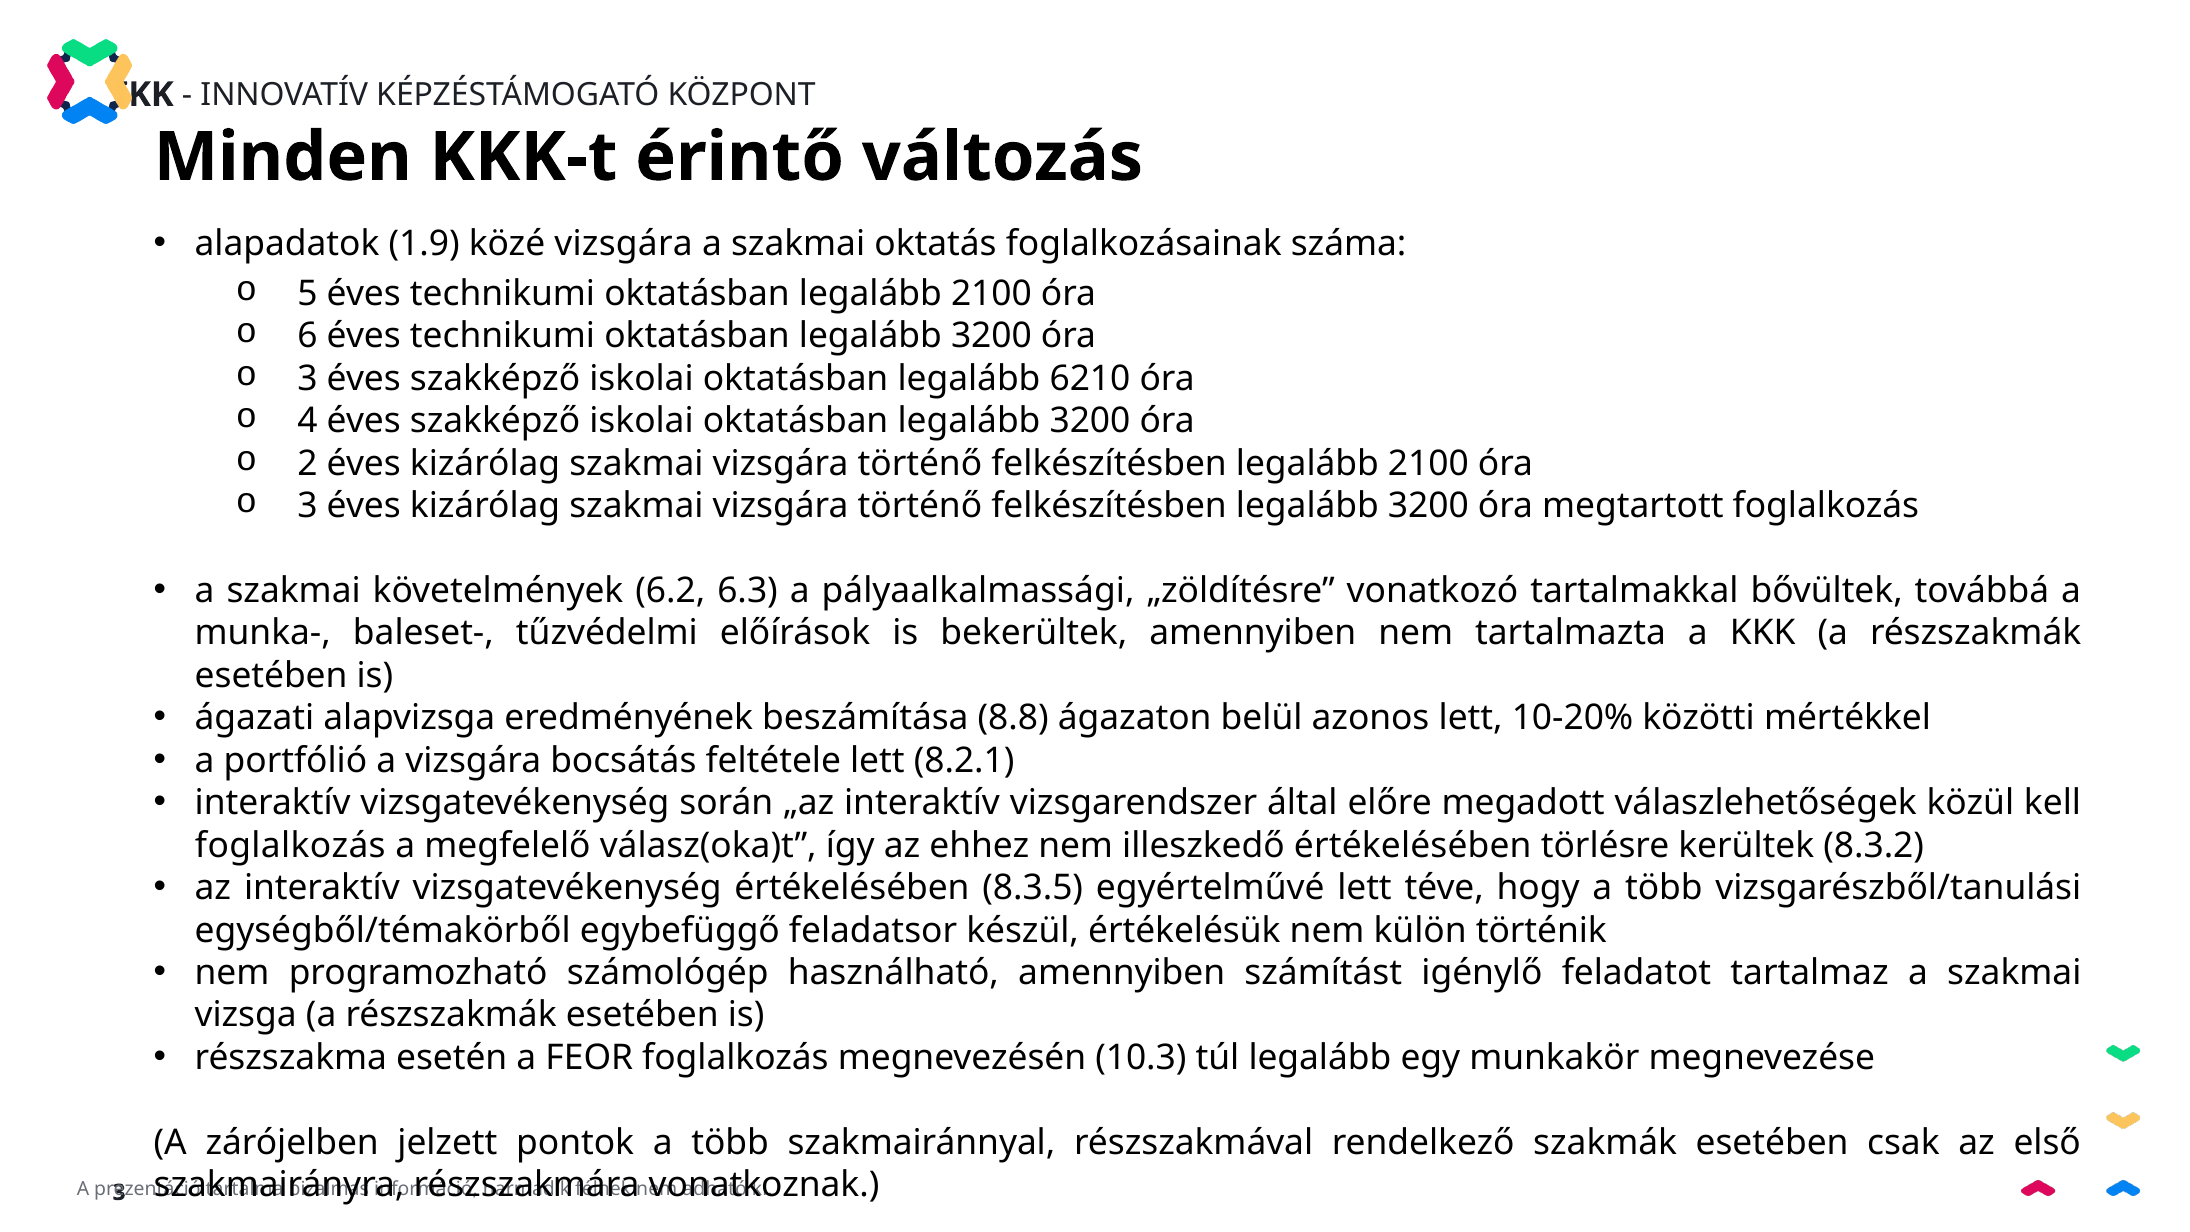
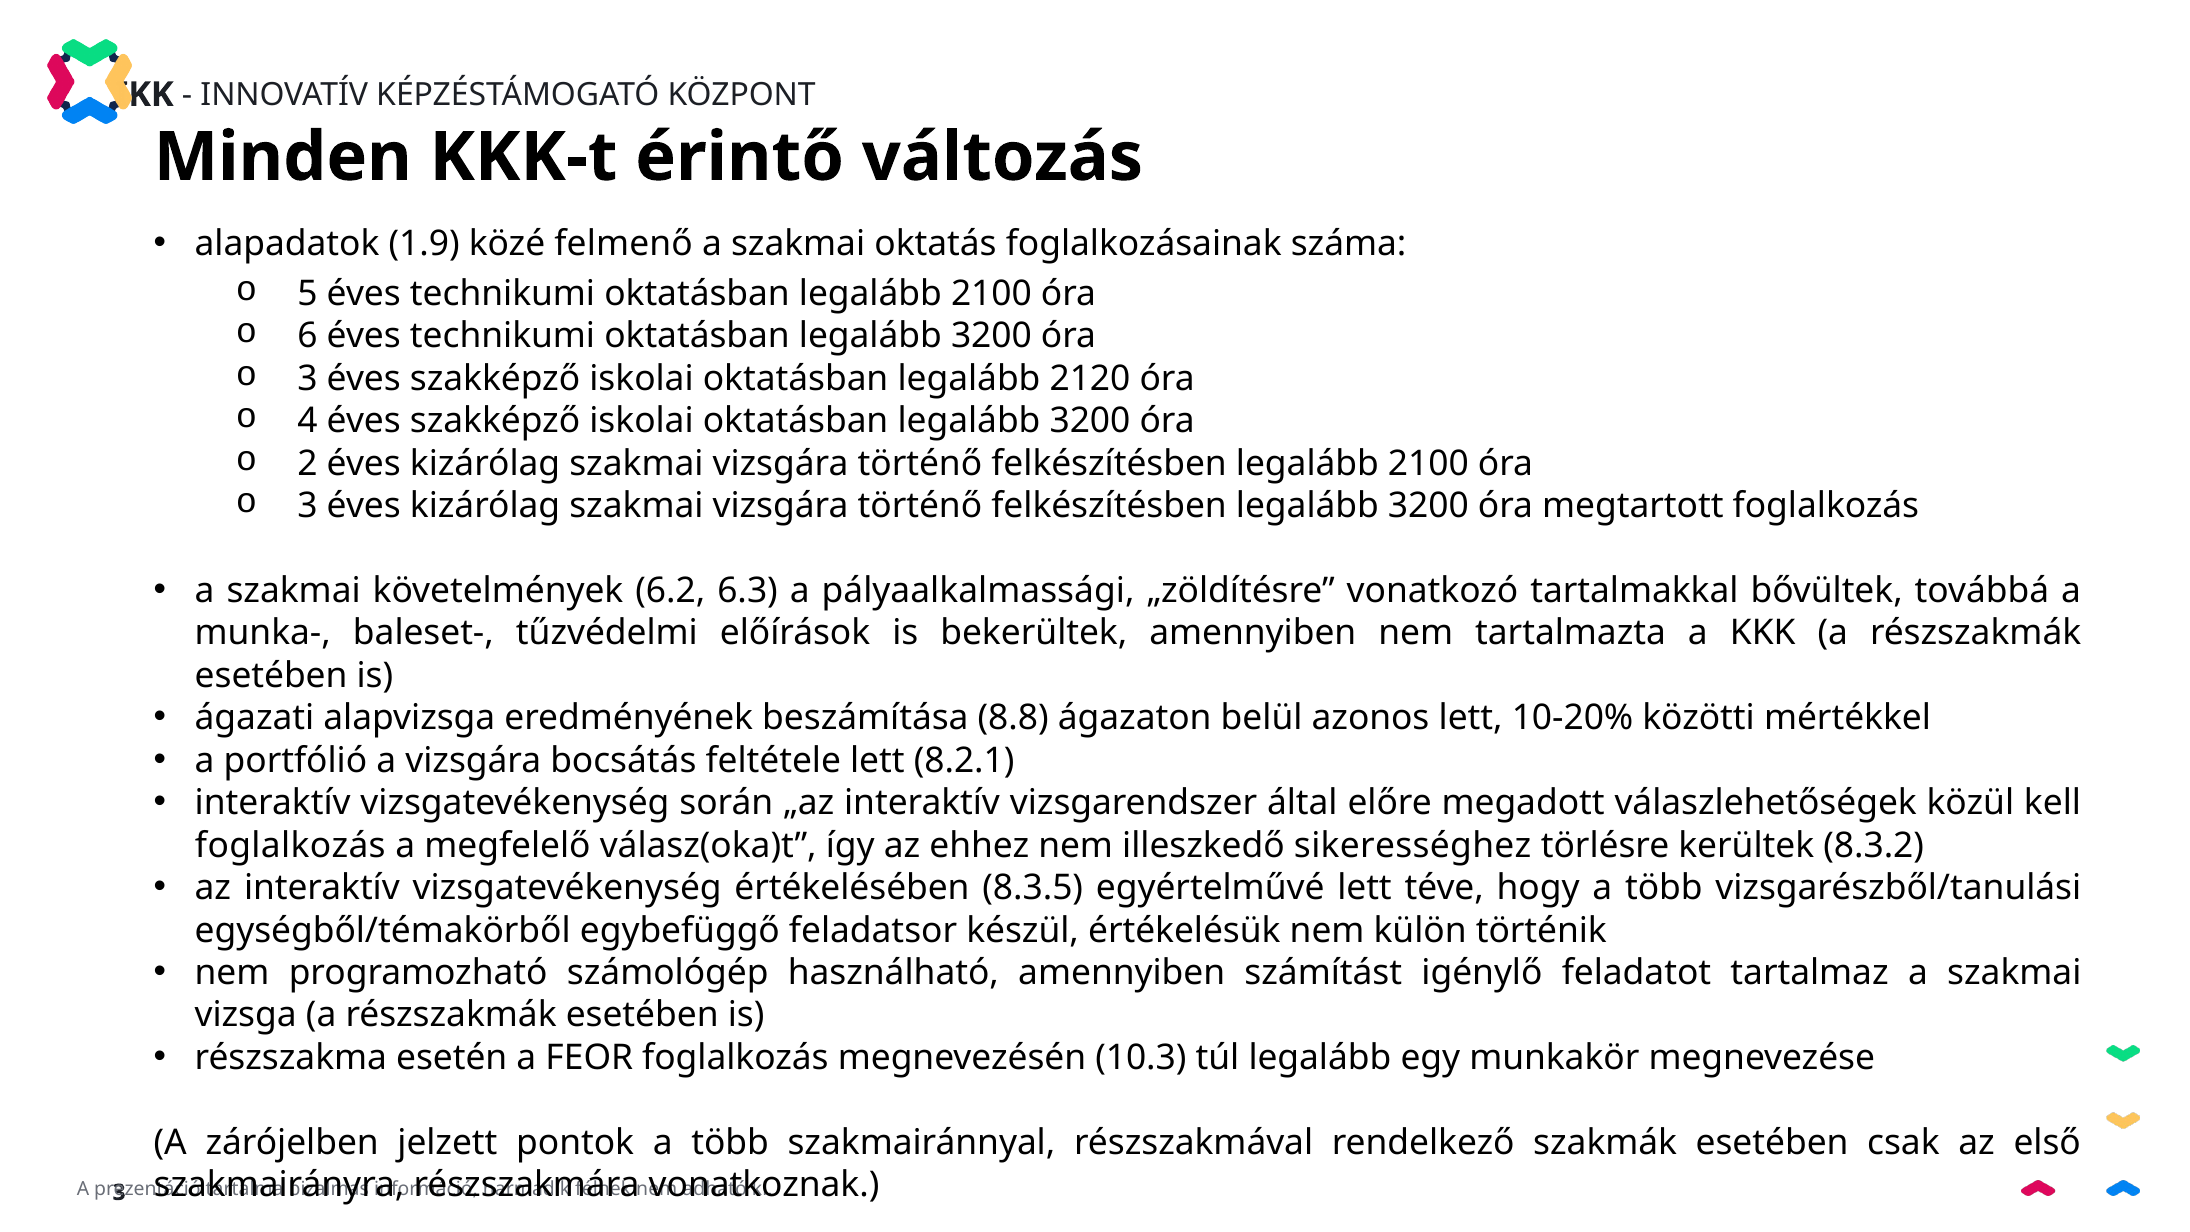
közé vizsgára: vizsgára -> felmenő (624, 244)
6210: 6210 -> 2120 (1090, 378)
illeszkedő értékelésében: értékelésében -> sikerességhez (1413, 845)
